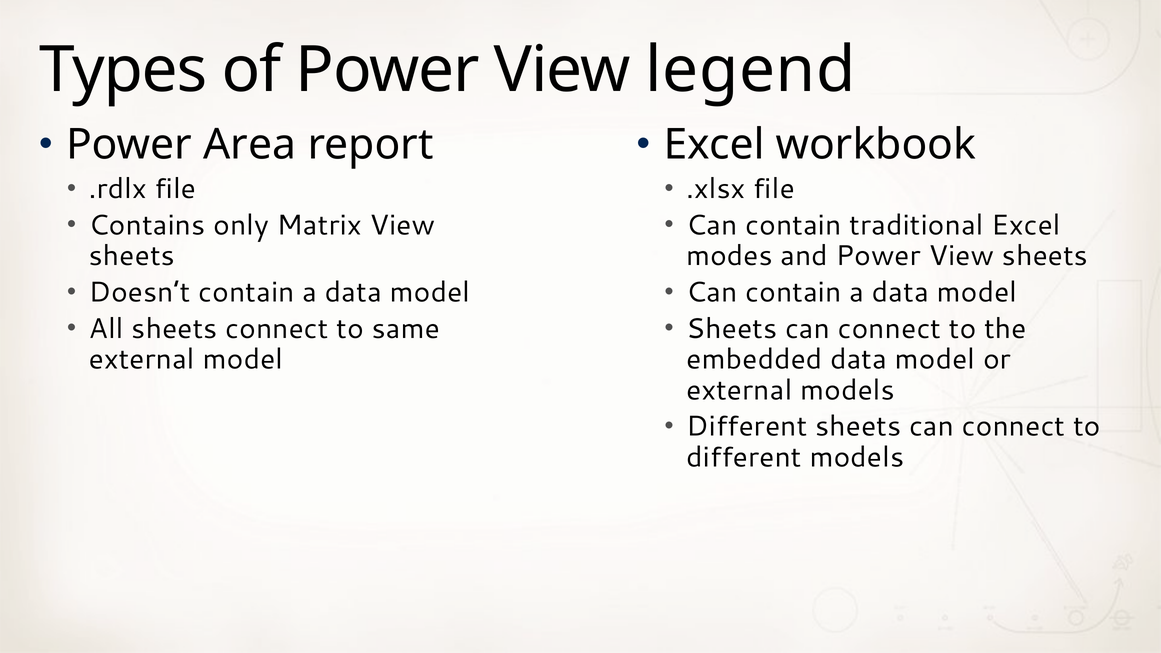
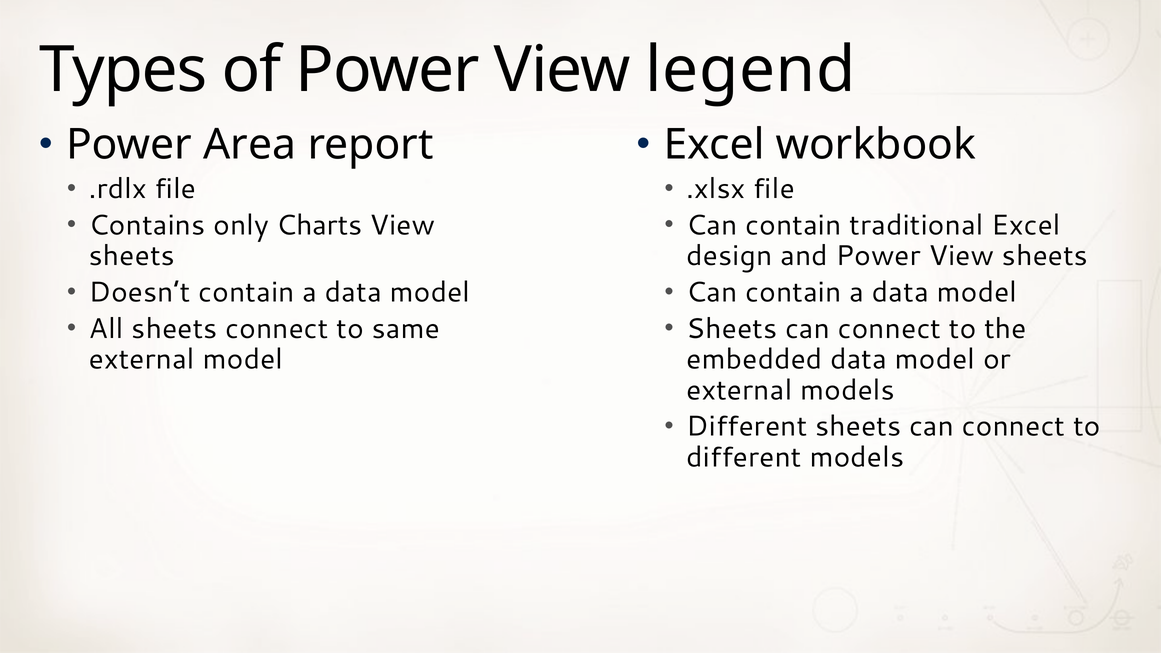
Matrix: Matrix -> Charts (319, 225)
modes: modes -> design (729, 256)
